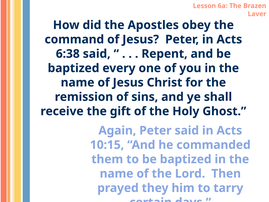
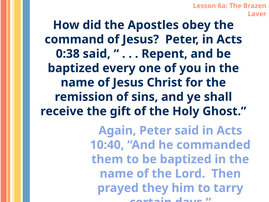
6:38: 6:38 -> 0:38 (68, 54)
10:15: 10:15 -> 10:40 (107, 145)
